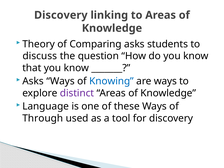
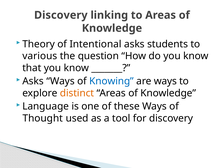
Comparing: Comparing -> Intentional (95, 44)
discuss: discuss -> various (40, 56)
distinct colour: purple -> orange (77, 93)
Through: Through -> Thought (43, 118)
